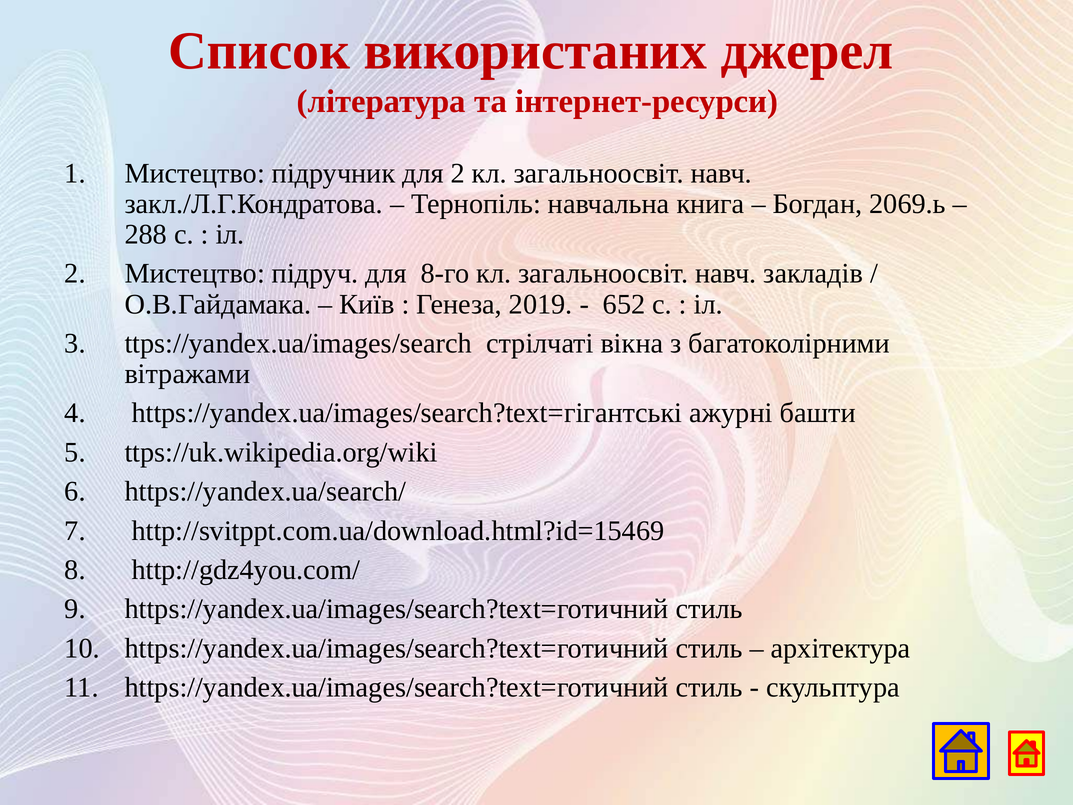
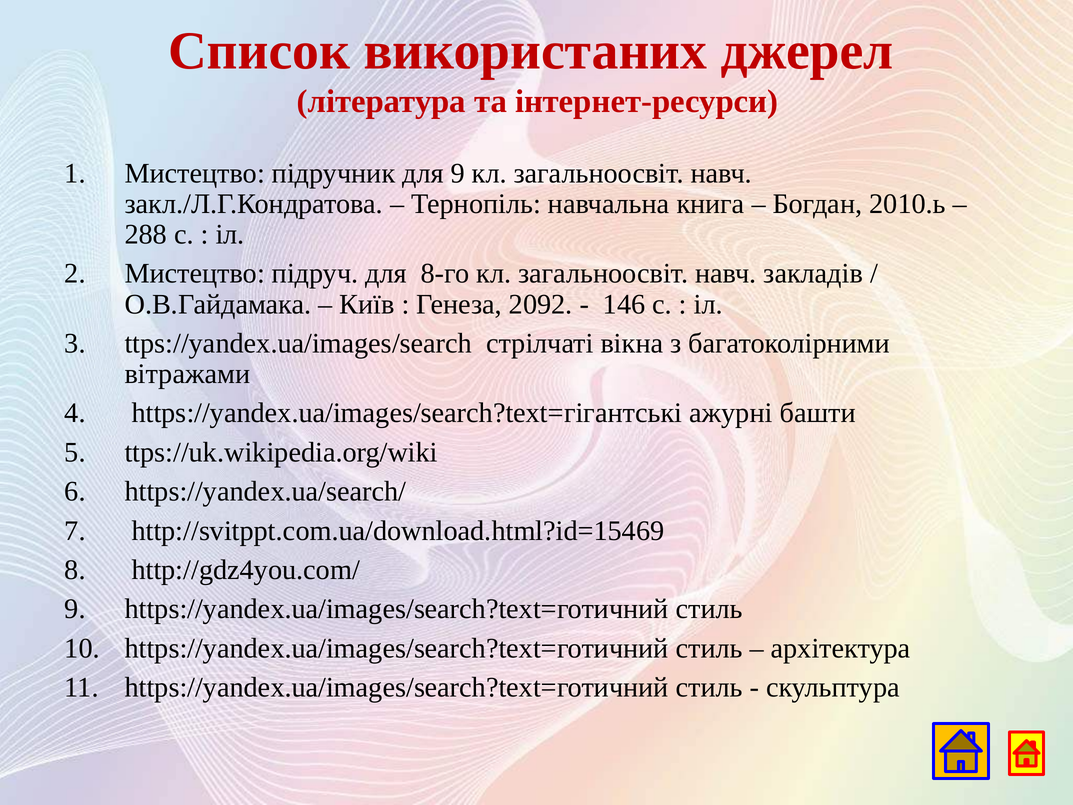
для 2: 2 -> 9 (458, 173)
2069.ь: 2069.ь -> 2010.ь (908, 204)
2019: 2019 -> 2092 (541, 304)
652: 652 -> 146 (624, 304)
